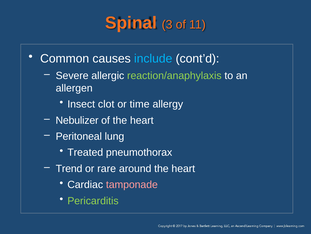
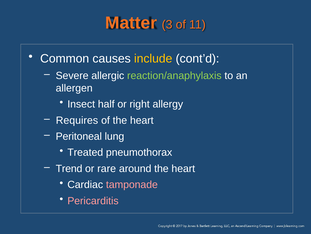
Spinal: Spinal -> Matter (131, 23)
include colour: light blue -> yellow (153, 58)
clot: clot -> half (106, 104)
time: time -> right (140, 104)
Nebulizer: Nebulizer -> Requires (77, 120)
Pericarditis colour: light green -> pink (93, 200)
